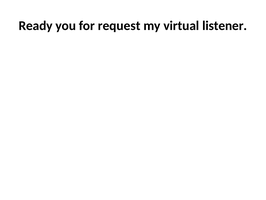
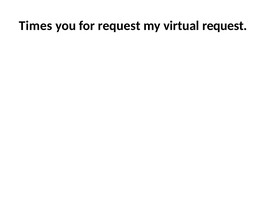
Ready: Ready -> Times (36, 26)
virtual listener: listener -> request (225, 26)
